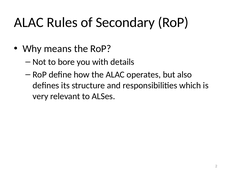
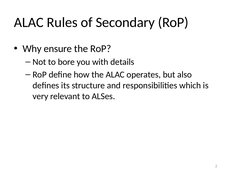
means: means -> ensure (58, 48)
